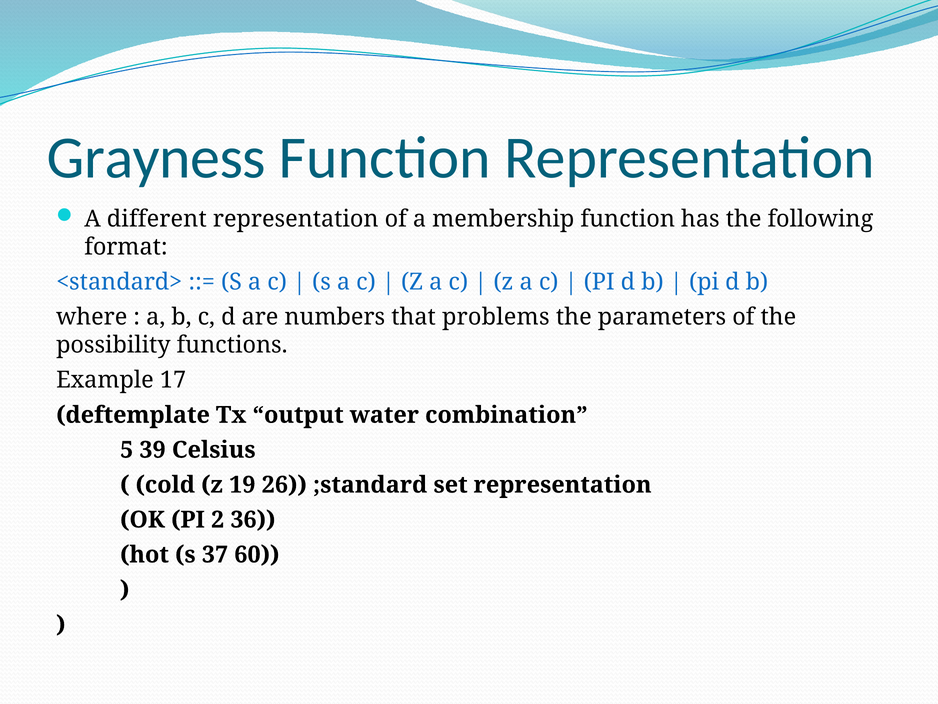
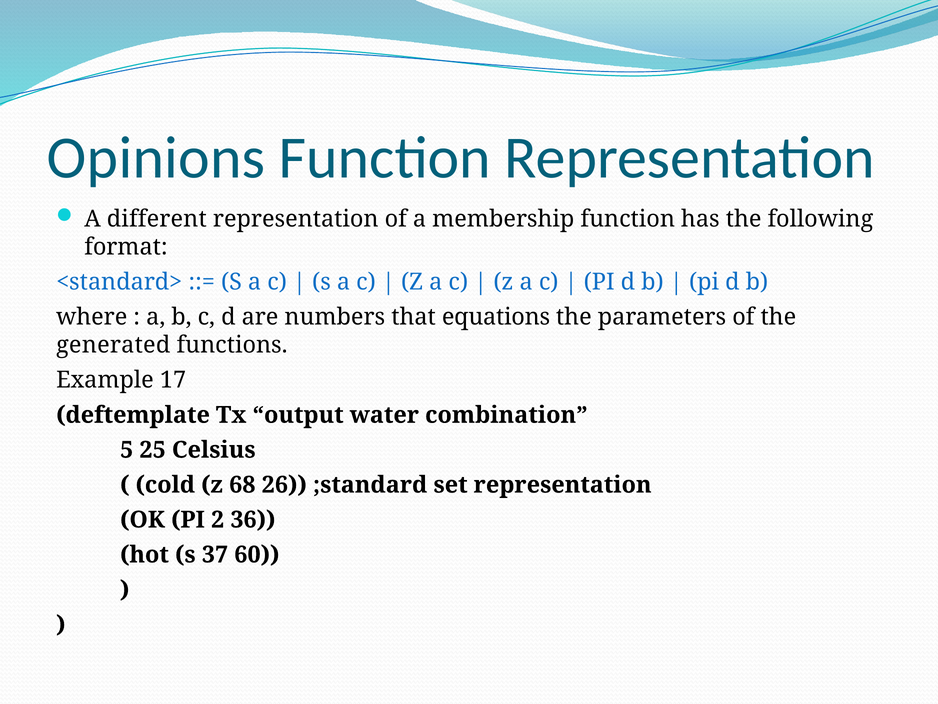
Grayness: Grayness -> Opinions (156, 158)
problems: problems -> equations (496, 317)
possibility: possibility -> generated (113, 345)
39: 39 -> 25 (152, 450)
19: 19 -> 68 (242, 485)
